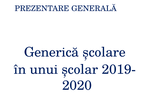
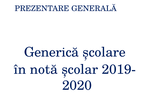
unui: unui -> notă (44, 70)
